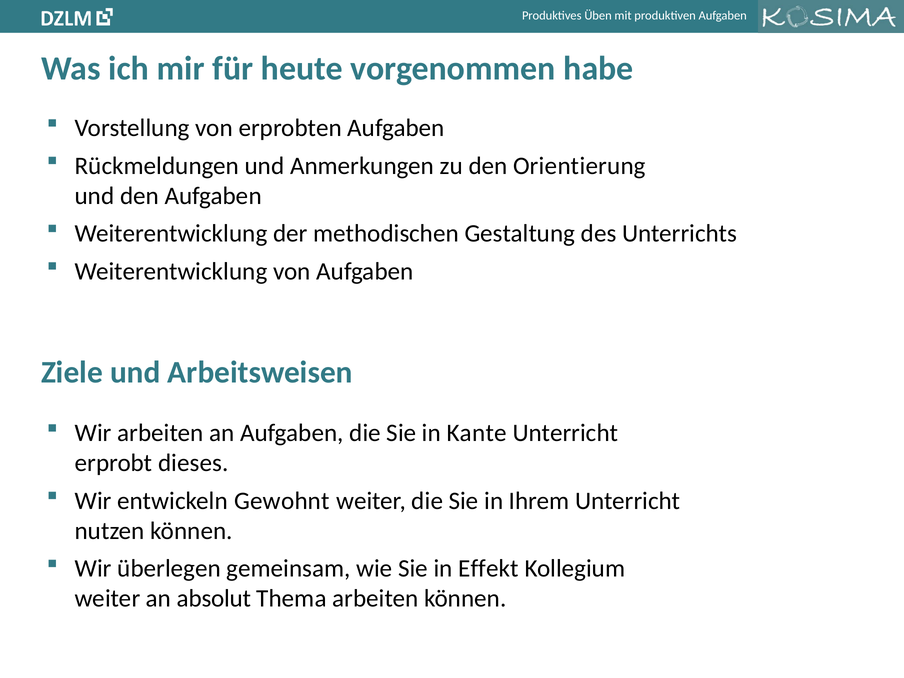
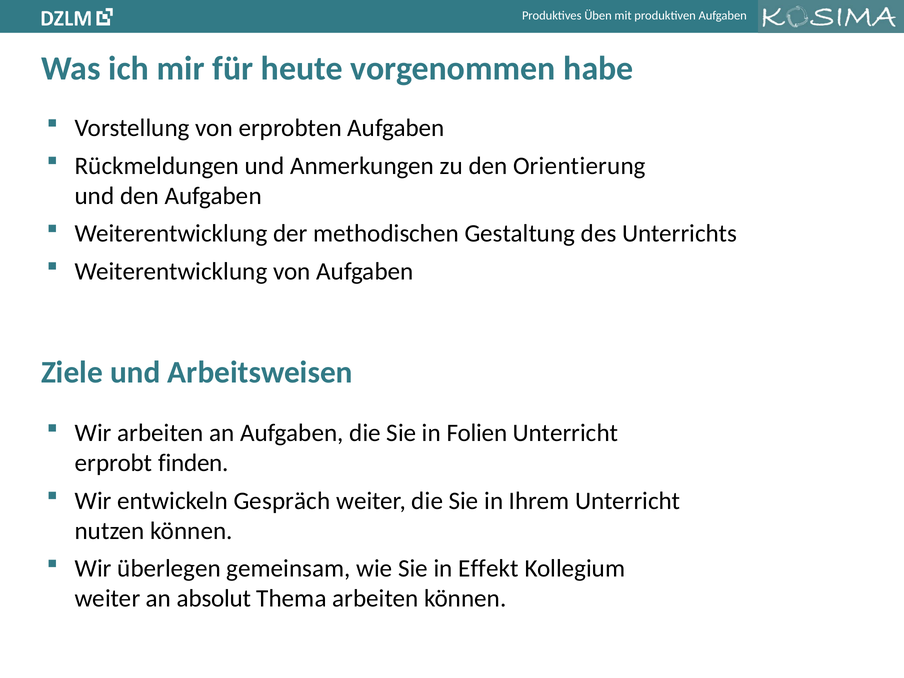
Kante: Kante -> Folien (477, 433)
dieses: dieses -> finden (193, 463)
Gewohnt: Gewohnt -> Gespräch (282, 501)
